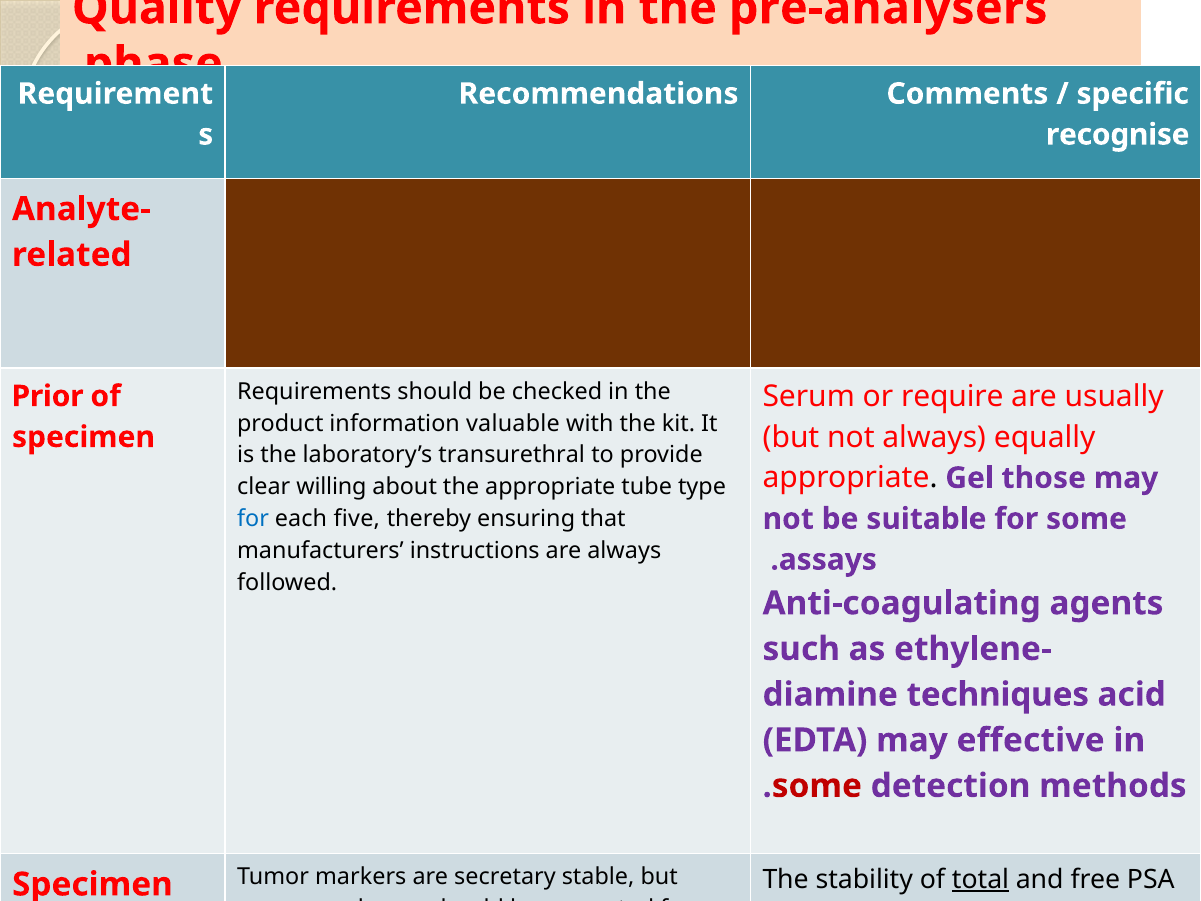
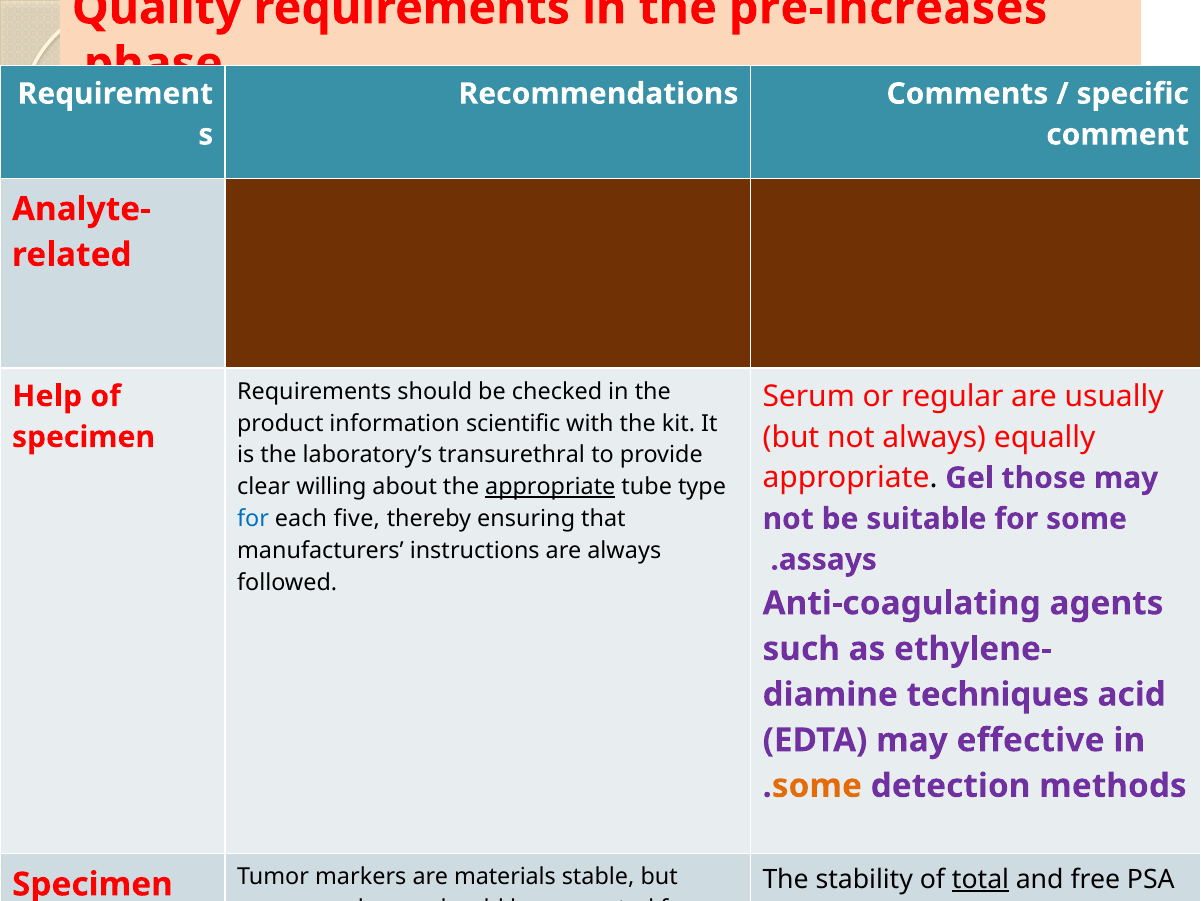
pre-analysers: pre-analysers -> pre-increases (888, 8)
recognise: recognise -> comment (1118, 135)
require: require -> regular (952, 396)
Prior: Prior -> Help (47, 396)
valuable: valuable -> scientific (513, 423)
appropriate underline: none -> present (550, 487)
some colour: red -> orange (817, 786)
secretary: secretary -> materials (505, 877)
